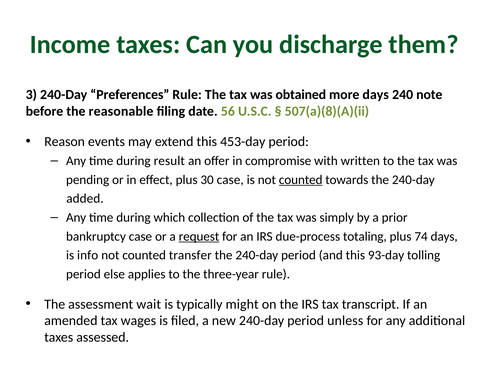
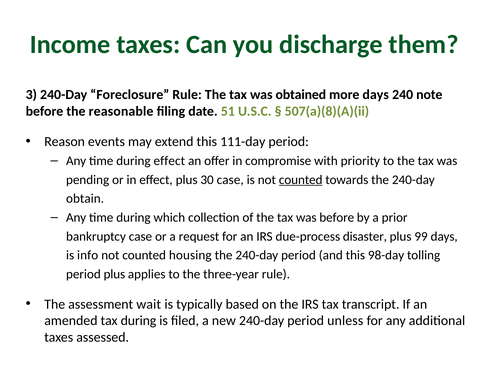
Preferences: Preferences -> Foreclosure (130, 95)
56: 56 -> 51 (228, 111)
453-day: 453-day -> 111-day (243, 142)
during result: result -> effect (169, 161)
written: written -> priority (360, 161)
added: added -> obtain (85, 198)
was simply: simply -> before (337, 217)
request underline: present -> none (199, 236)
totaling: totaling -> disaster (365, 236)
74: 74 -> 99 (421, 236)
transfer: transfer -> housing (190, 255)
93-day: 93-day -> 98-day (386, 255)
period else: else -> plus (114, 274)
might: might -> based (242, 304)
tax wages: wages -> during (138, 321)
